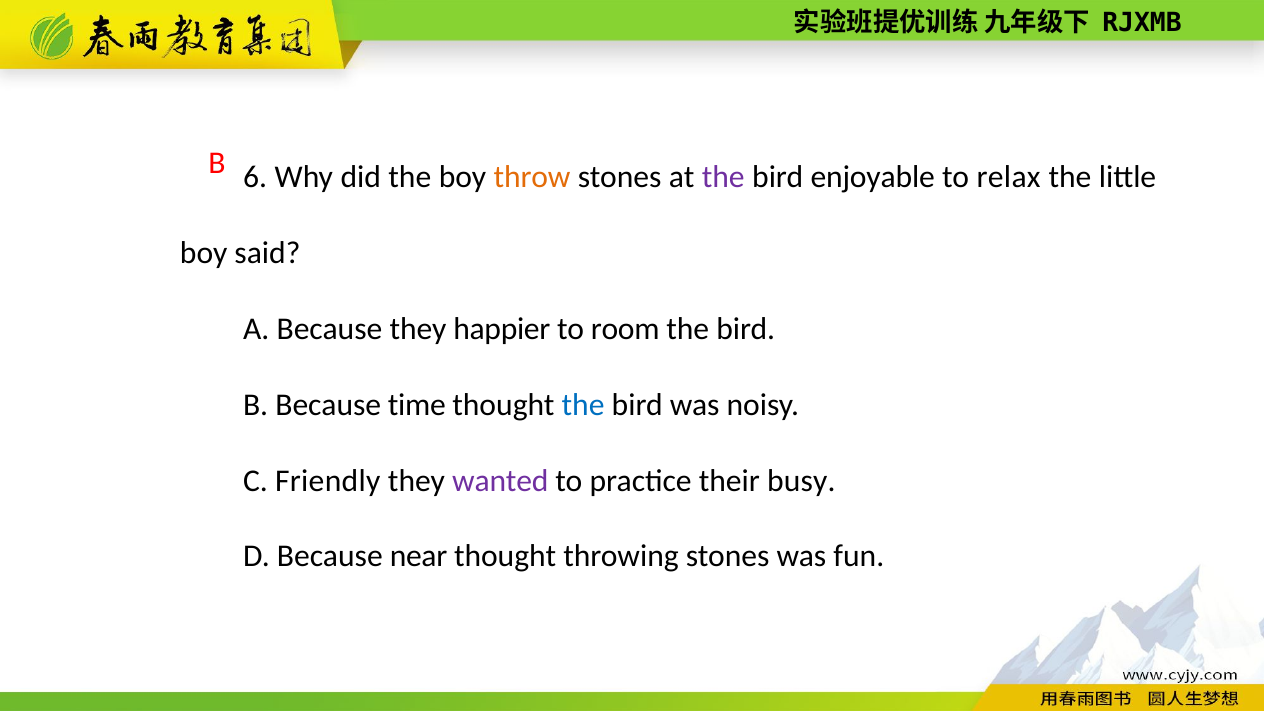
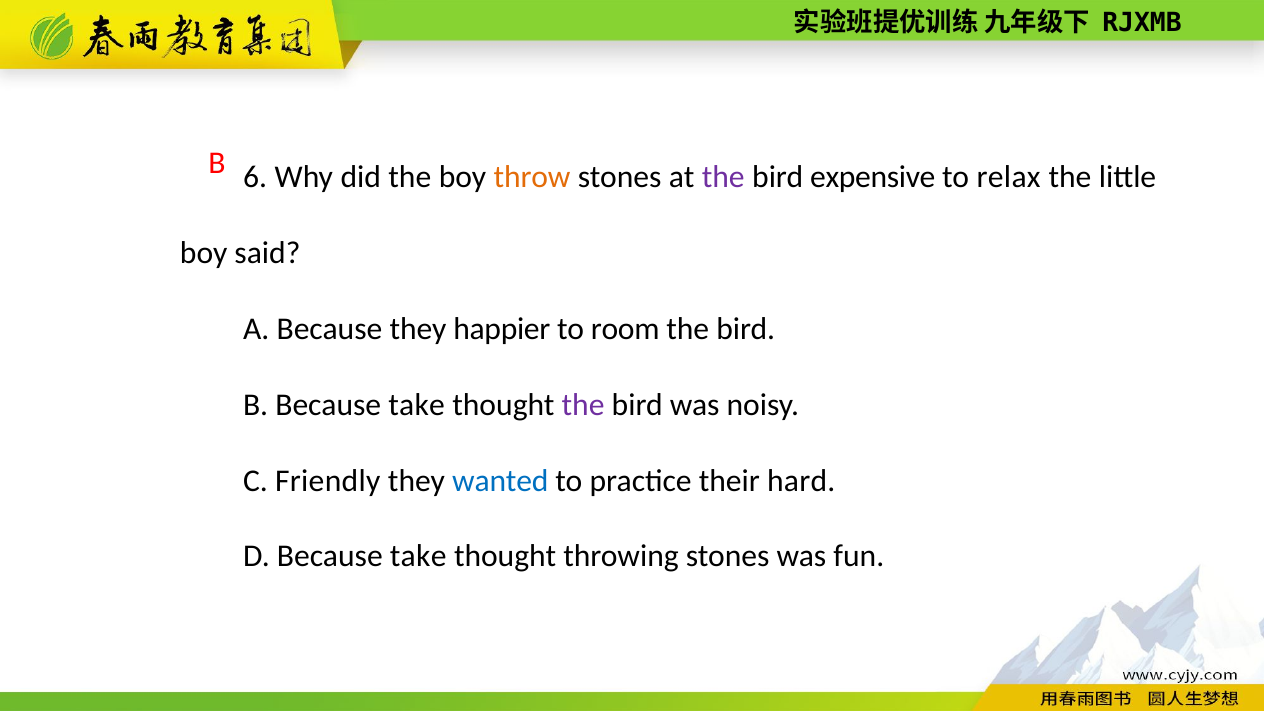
enjoyable: enjoyable -> expensive (873, 177)
B Because time: time -> take (417, 405)
the colour: blue -> purple (583, 405)
wanted colour: purple -> blue (500, 481)
busy: busy -> hard (801, 481)
D Because near: near -> take (418, 556)
